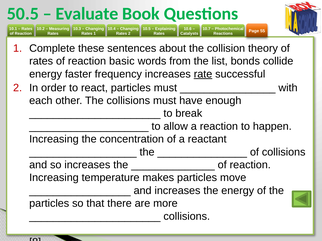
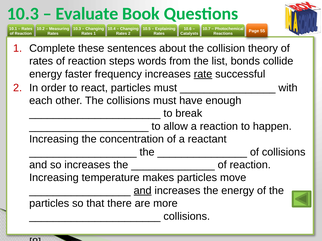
50.5: 50.5 -> 10.3 (23, 14)
basic: basic -> steps (122, 61)
and underline: none -> present (143, 191)
